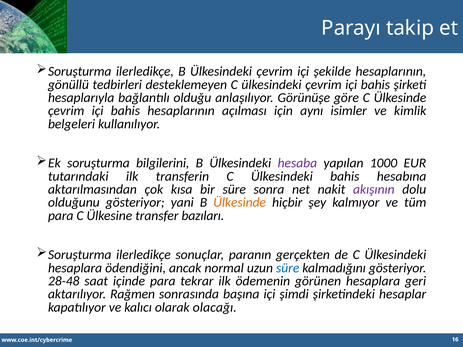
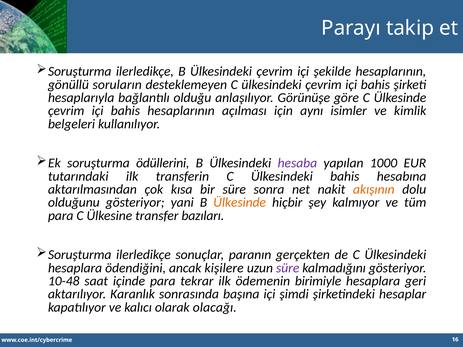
tedbirleri: tedbirleri -> soruların (117, 85)
bilgilerini: bilgilerini -> ödüllerini (163, 163)
akışının colour: purple -> orange (374, 190)
normal: normal -> kişilere (224, 268)
süre colour: blue -> purple (288, 268)
28-48: 28-48 -> 10-48 (64, 281)
görünen: görünen -> birimiyle (318, 281)
Rağmen: Rağmen -> Karanlık (133, 294)
